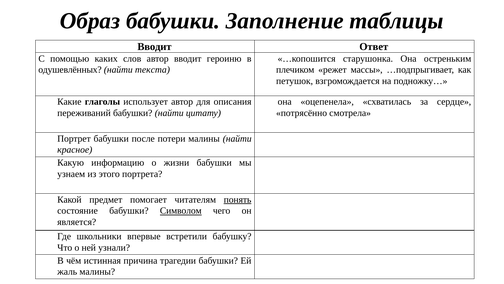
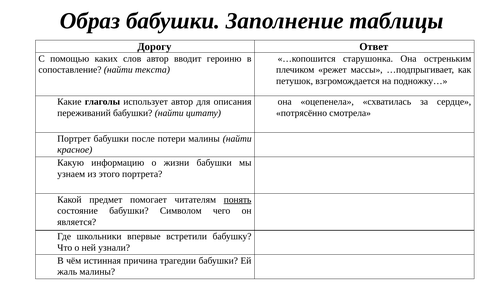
Вводит: Вводит -> Дорогу (154, 47)
одушевлённых: одушевлённых -> сопоставление (70, 70)
Символом underline: present -> none (181, 210)
